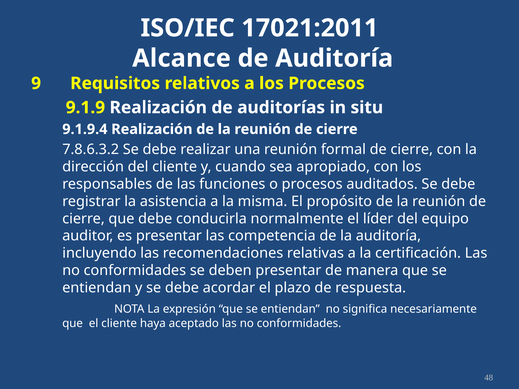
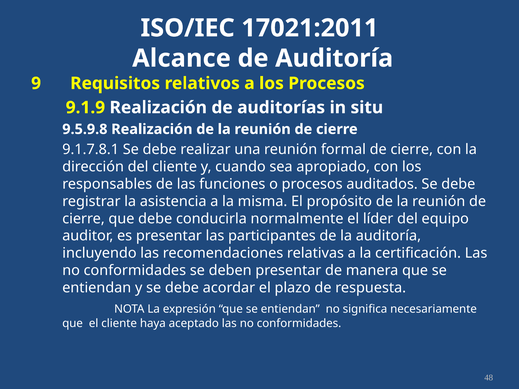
9.1.9.4: 9.1.9.4 -> 9.5.9.8 (85, 129)
7.8.6.3.2: 7.8.6.3.2 -> 9.1.7.8.1 (91, 150)
competencia: competencia -> participantes (272, 236)
